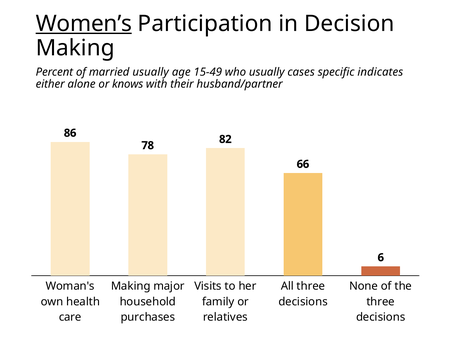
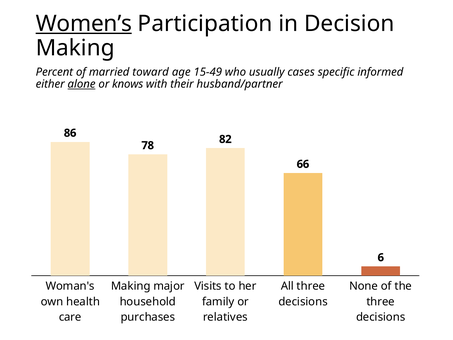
married usually: usually -> toward (151, 72)
indicates: indicates -> informed (380, 72)
alone underline: none -> present (82, 84)
